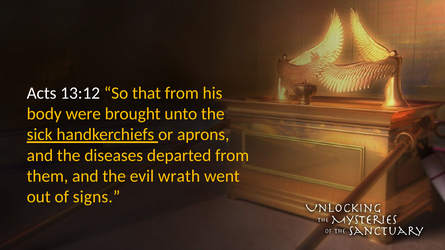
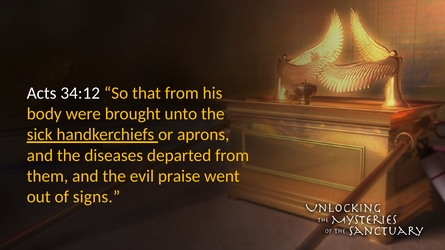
13:12: 13:12 -> 34:12 (80, 93)
wrath: wrath -> praise (179, 176)
